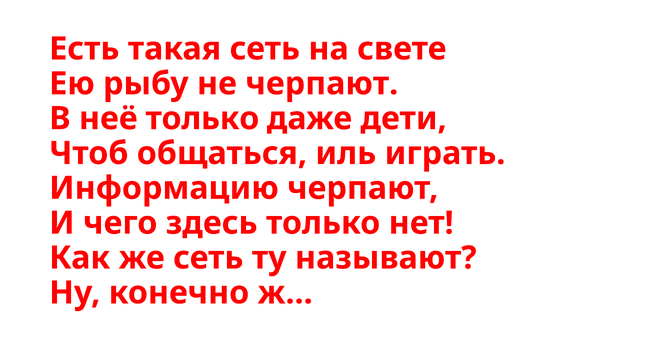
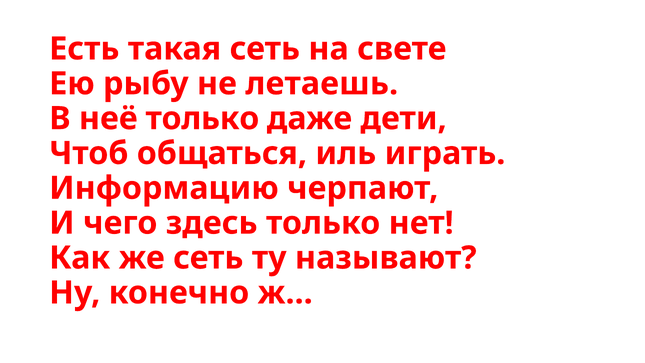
не черпают: черпают -> летаешь (322, 84)
